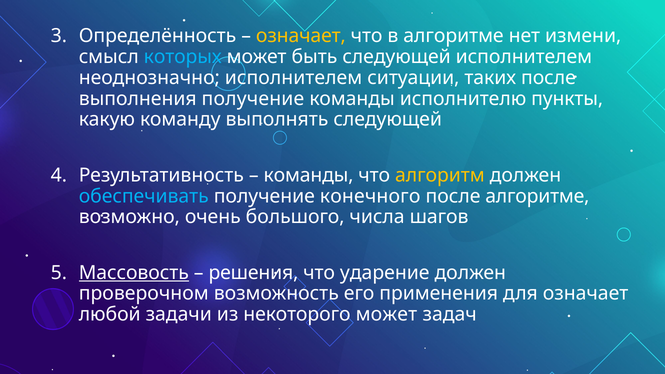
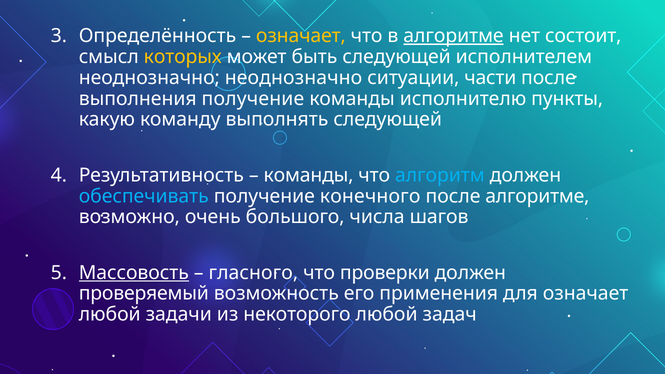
алгоритме underline: none -> present (454, 36)
измени: измени -> состоит (583, 36)
которых colour: light blue -> yellow (183, 57)
неоднозначно исполнителем: исполнителем -> неоднозначно (294, 78)
таких: таких -> части (490, 78)
алгоритм colour: yellow -> light blue (440, 175)
решения: решения -> гласного (253, 273)
ударение: ударение -> проверки (385, 273)
проверочном: проверочном -> проверяемый (144, 294)
некоторого может: может -> любой (387, 315)
